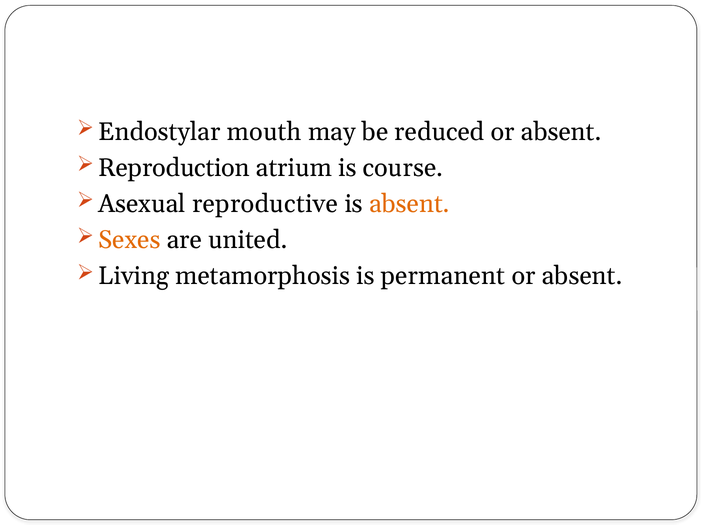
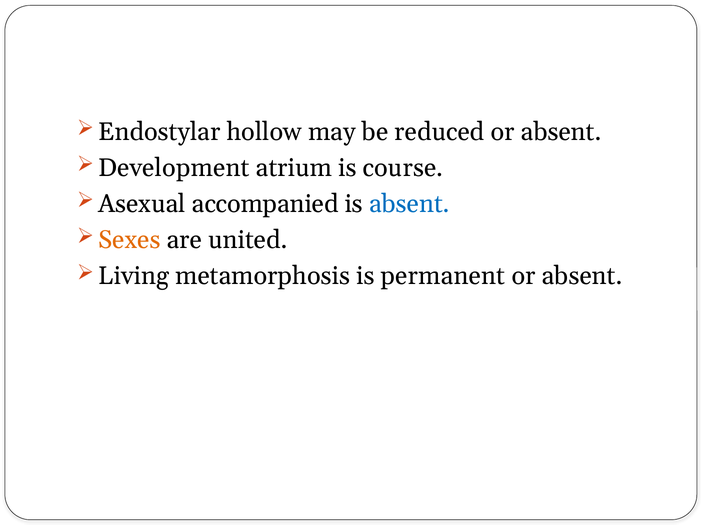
mouth: mouth -> hollow (264, 132)
Reproduction: Reproduction -> Development (174, 168)
reproductive: reproductive -> accompanied (265, 204)
absent colour: orange -> blue (409, 204)
